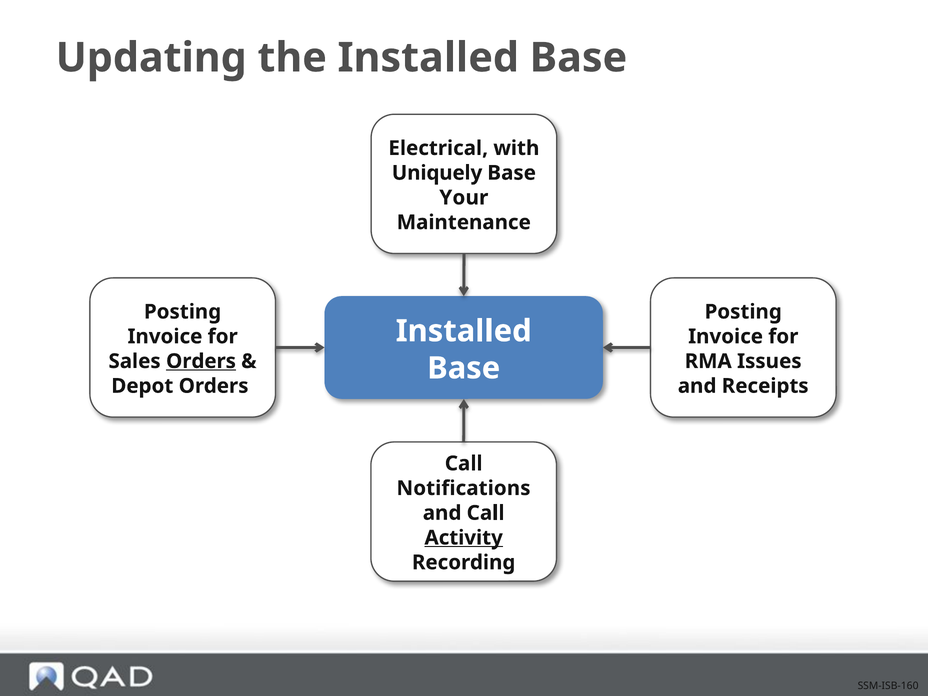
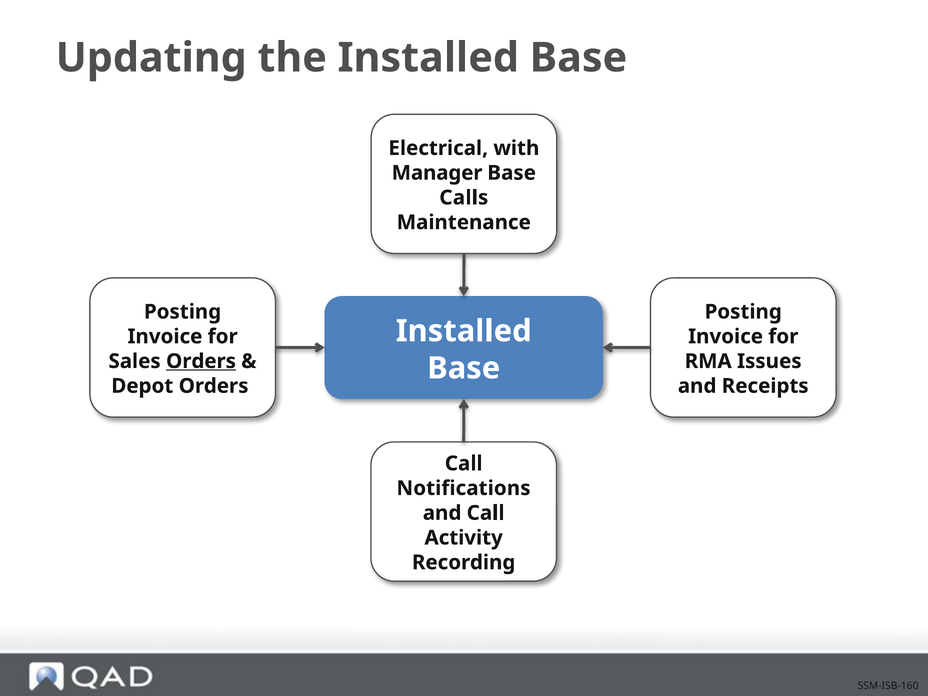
Uniquely: Uniquely -> Manager (437, 173)
Your: Your -> Calls (464, 198)
Activity underline: present -> none (464, 538)
